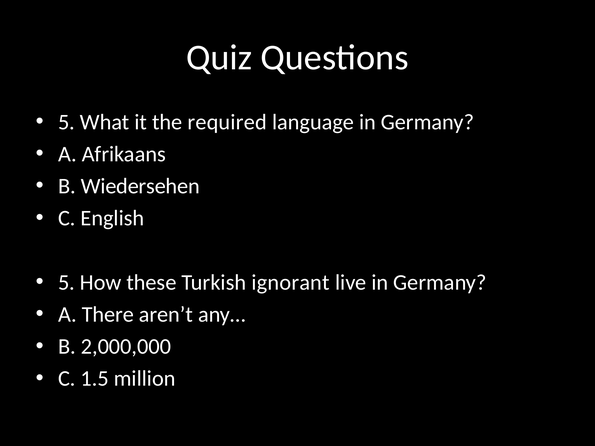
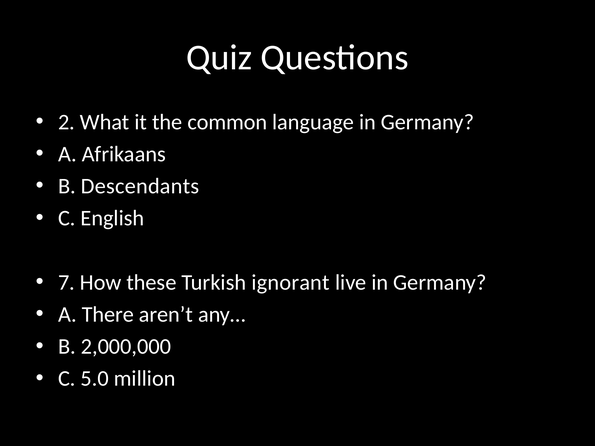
5: 5 -> 2 (66, 122)
required: required -> common (227, 122)
Wiedersehen: Wiedersehen -> Descendants (140, 186)
5: 5 -> 7 (66, 283)
1.5: 1.5 -> 5.0 (95, 379)
